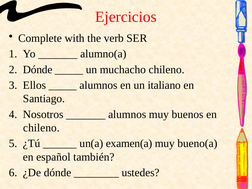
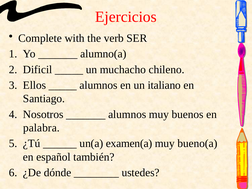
Dónde: Dónde -> Dificil (38, 70)
chileno: chileno -> palabra (41, 128)
